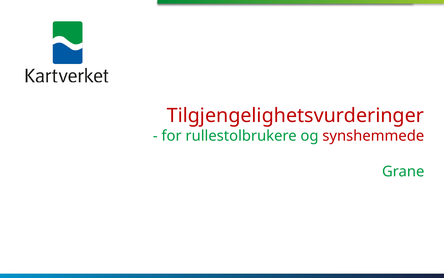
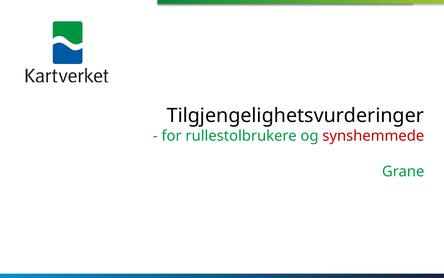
Tilgjengelighetsvurderinger colour: red -> black (295, 115)
